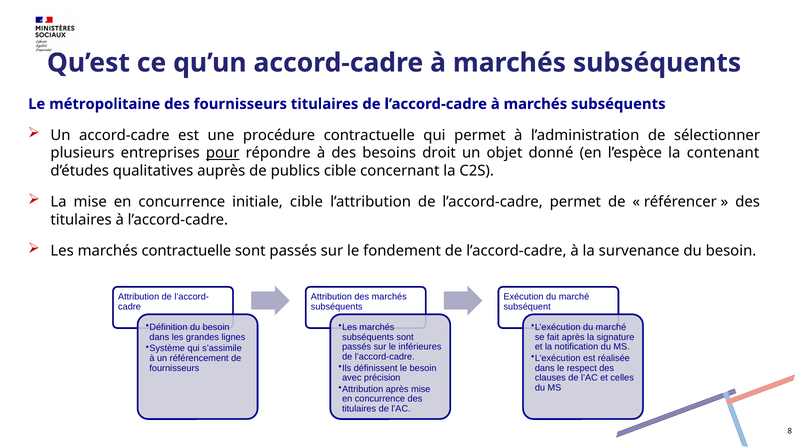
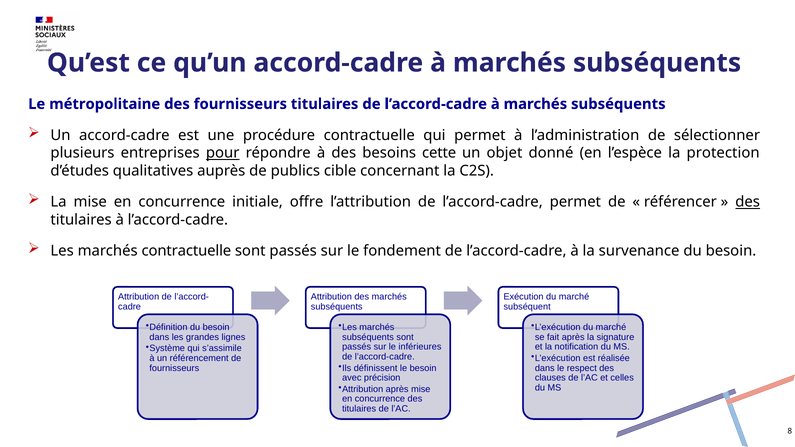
droit: droit -> cette (439, 153)
contenant: contenant -> protection (723, 153)
initiale cible: cible -> offre (307, 202)
des underline: none -> present (748, 202)
